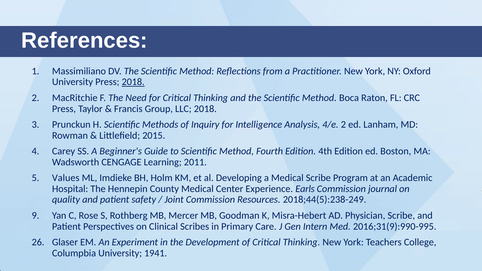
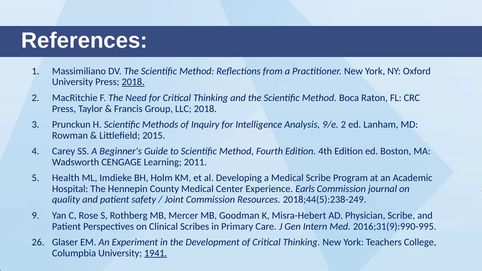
4/e: 4/e -> 9/e (330, 125)
Values: Values -> Health (66, 178)
1941 underline: none -> present (156, 253)
